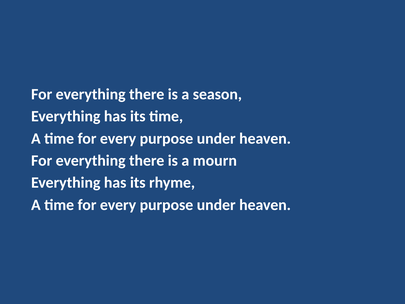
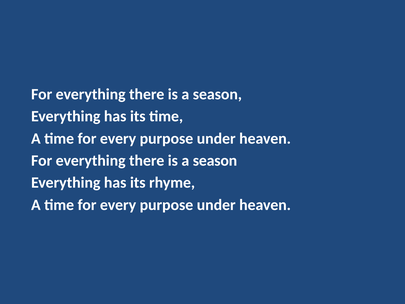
mourn: mourn -> season (215, 161)
